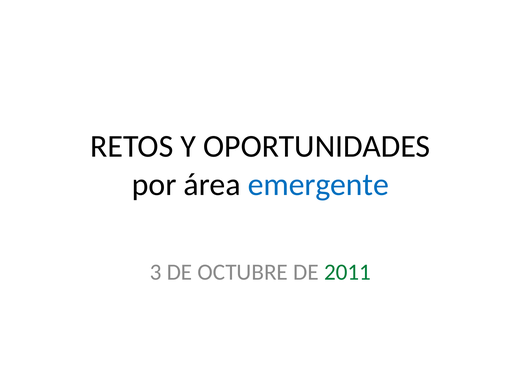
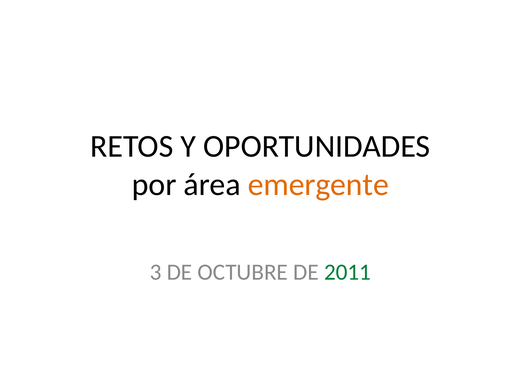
emergente colour: blue -> orange (318, 185)
